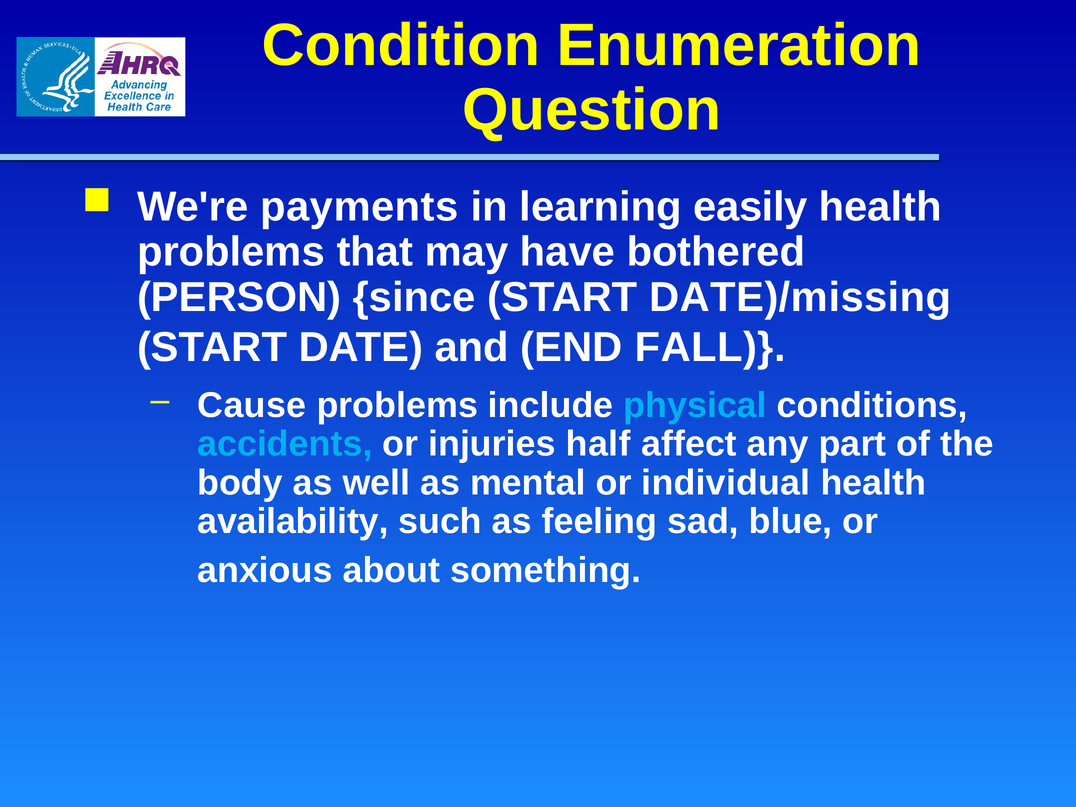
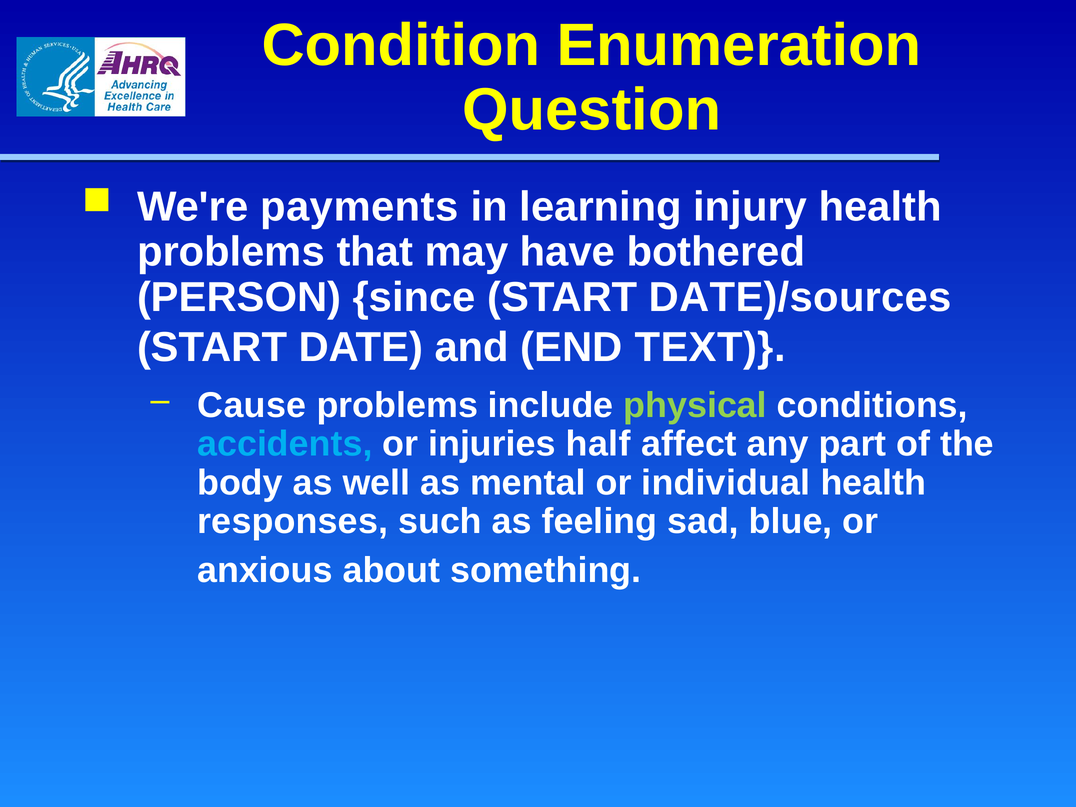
easily: easily -> injury (750, 207)
DATE)/missing: DATE)/missing -> DATE)/sources (800, 297)
FALL: FALL -> TEXT (710, 348)
physical colour: light blue -> light green (695, 405)
availability: availability -> responses (293, 521)
